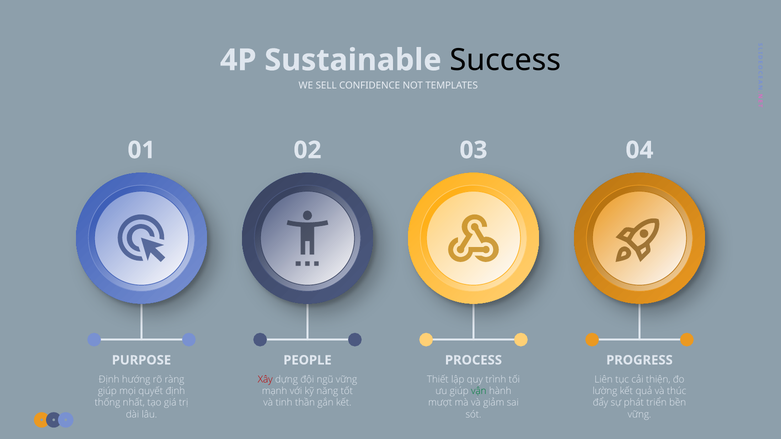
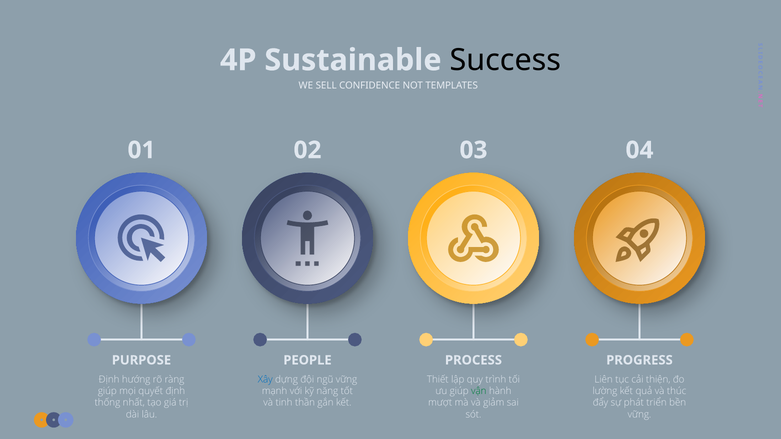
Xây colour: red -> blue (265, 380)
